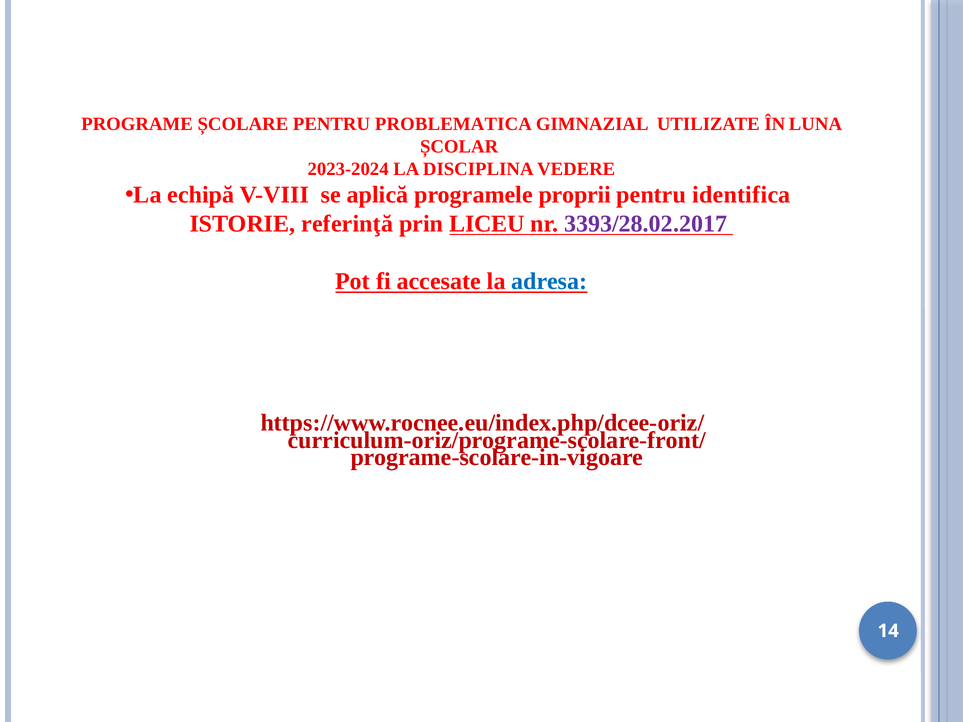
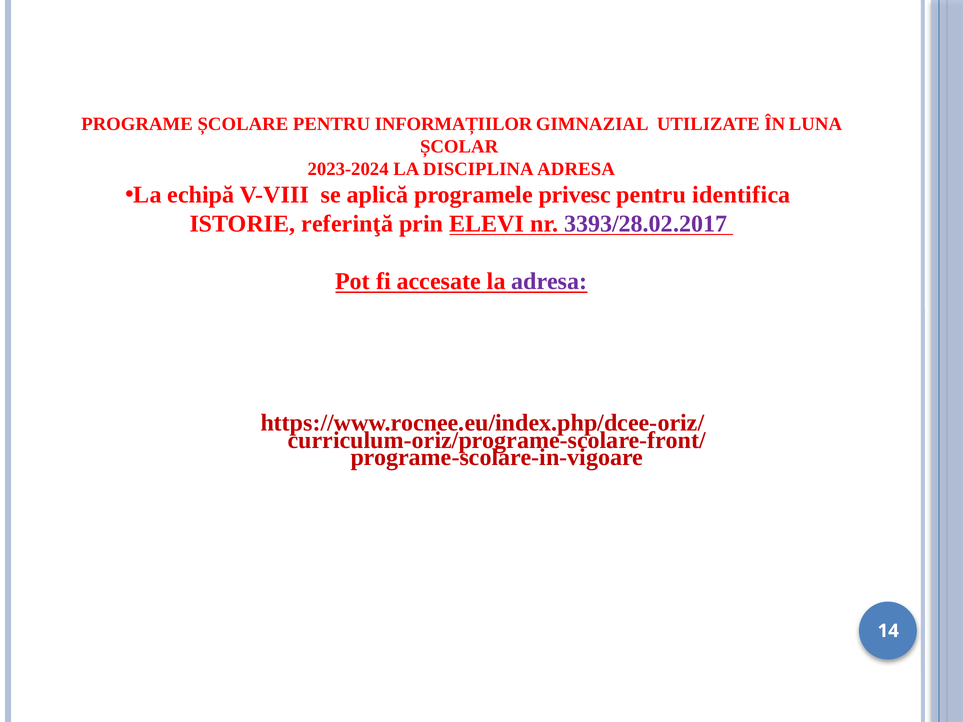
PROBLEMATICA: PROBLEMATICA -> INFORMAȚIILOR (454, 124)
DISCIPLINA VEDERE: VEDERE -> ADRESA (576, 169)
proprii: proprii -> privesc (575, 195)
LICEU: LICEU -> ELEVI (487, 224)
adresa colour: blue -> purple (549, 282)
